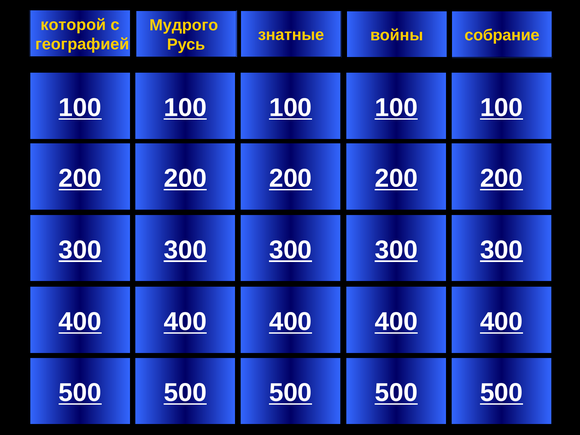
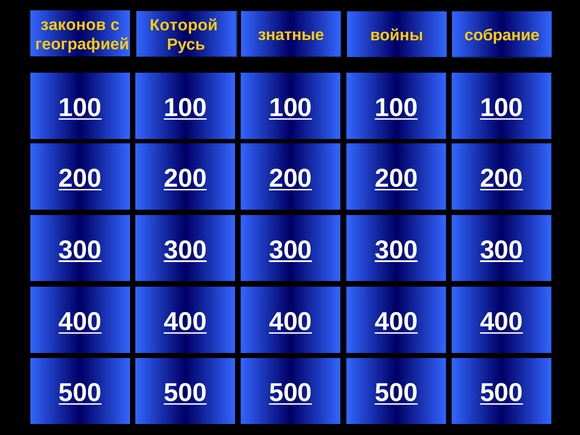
которой: которой -> законов (73, 25)
Мудрого: Мудрого -> Которой (184, 25)
